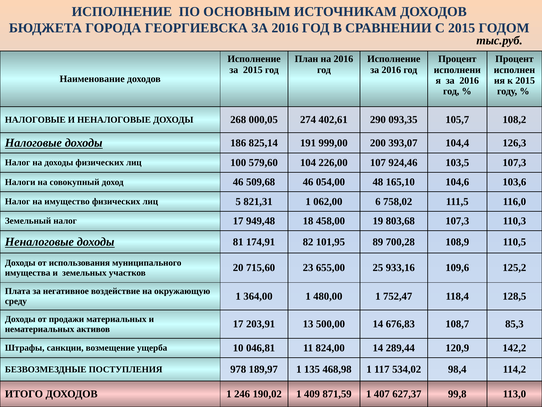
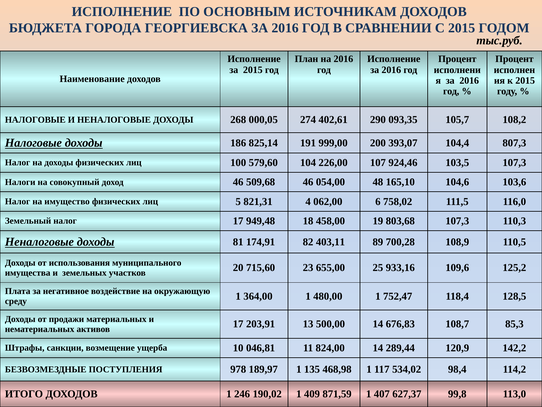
126,3: 126,3 -> 807,3 (514, 143)
821,31 1: 1 -> 4 (308, 201)
101,95: 101,95 -> 403,11 (330, 242)
